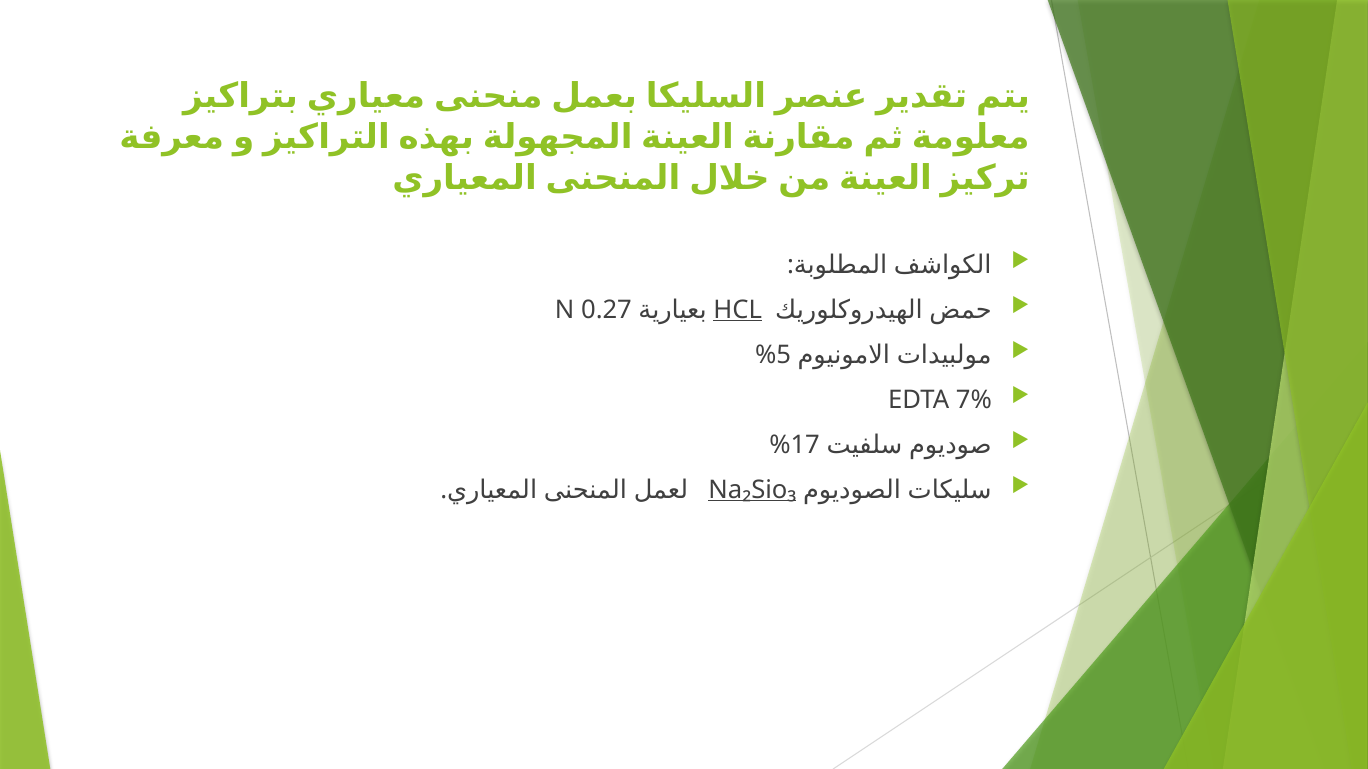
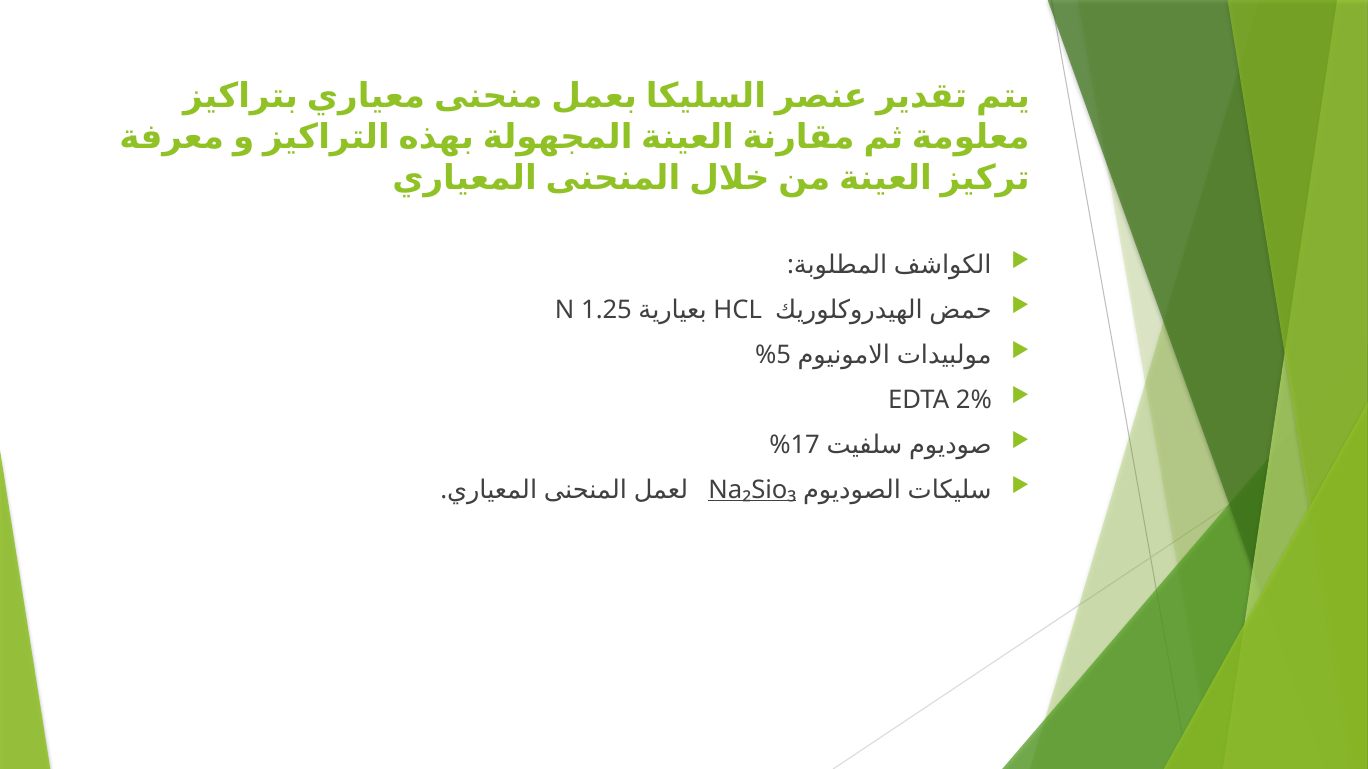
0.27: 0.27 -> 1.25 (607, 310)
HCL underline: present -> none (738, 310)
7%: 7% -> 2% (974, 400)
